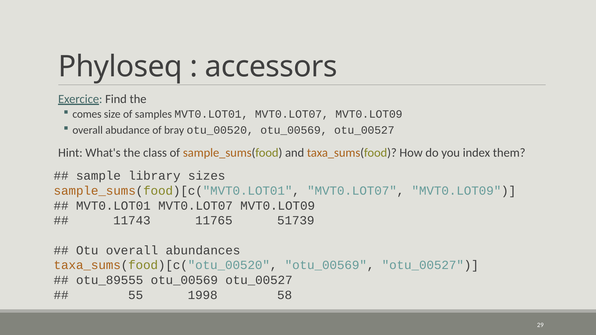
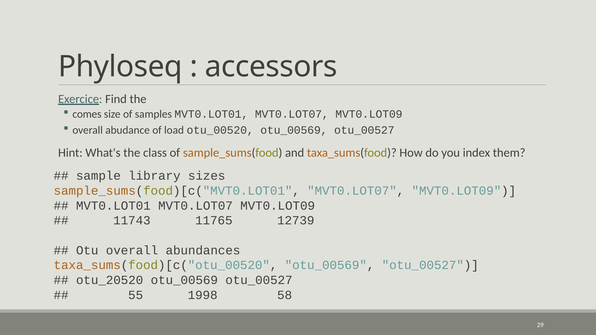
bray: bray -> load (174, 130)
51739: 51739 -> 12739 (296, 221)
otu_89555: otu_89555 -> otu_20520 (110, 280)
